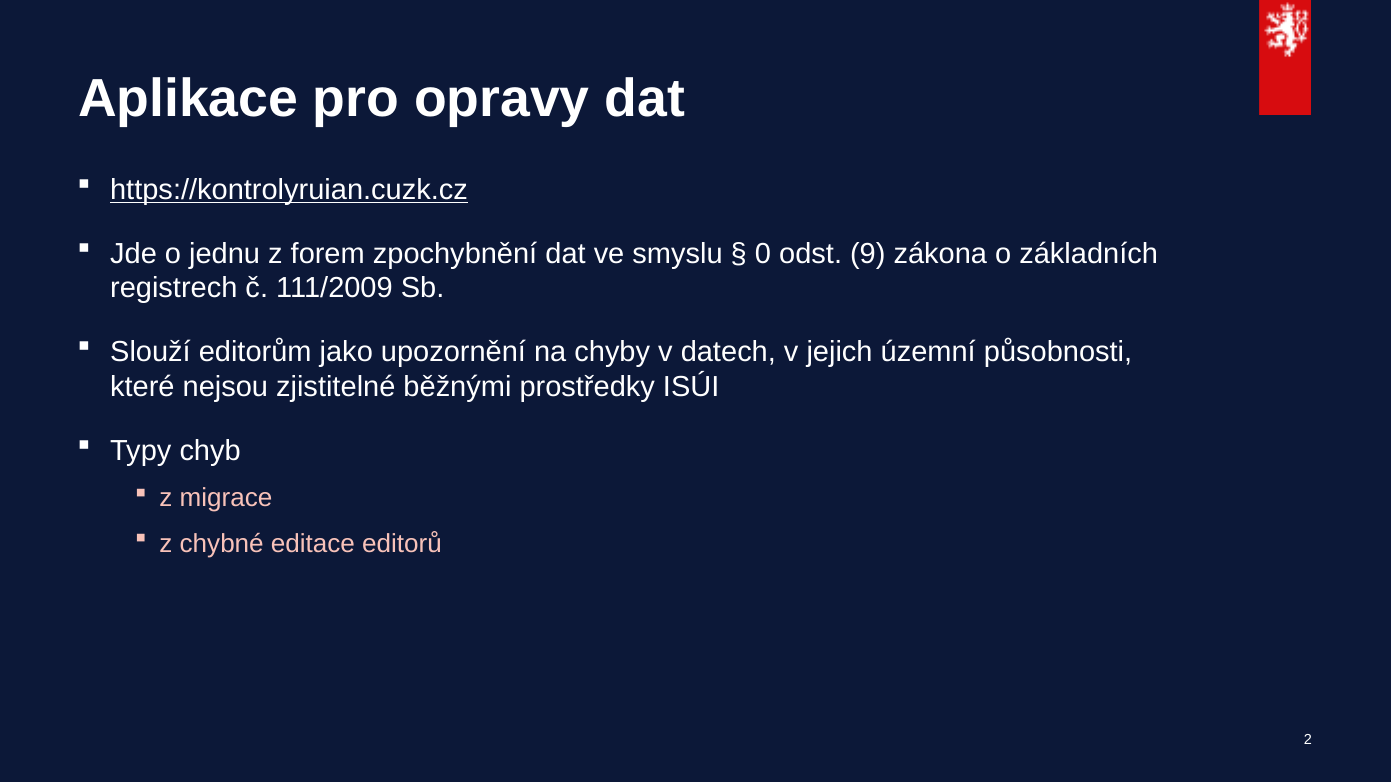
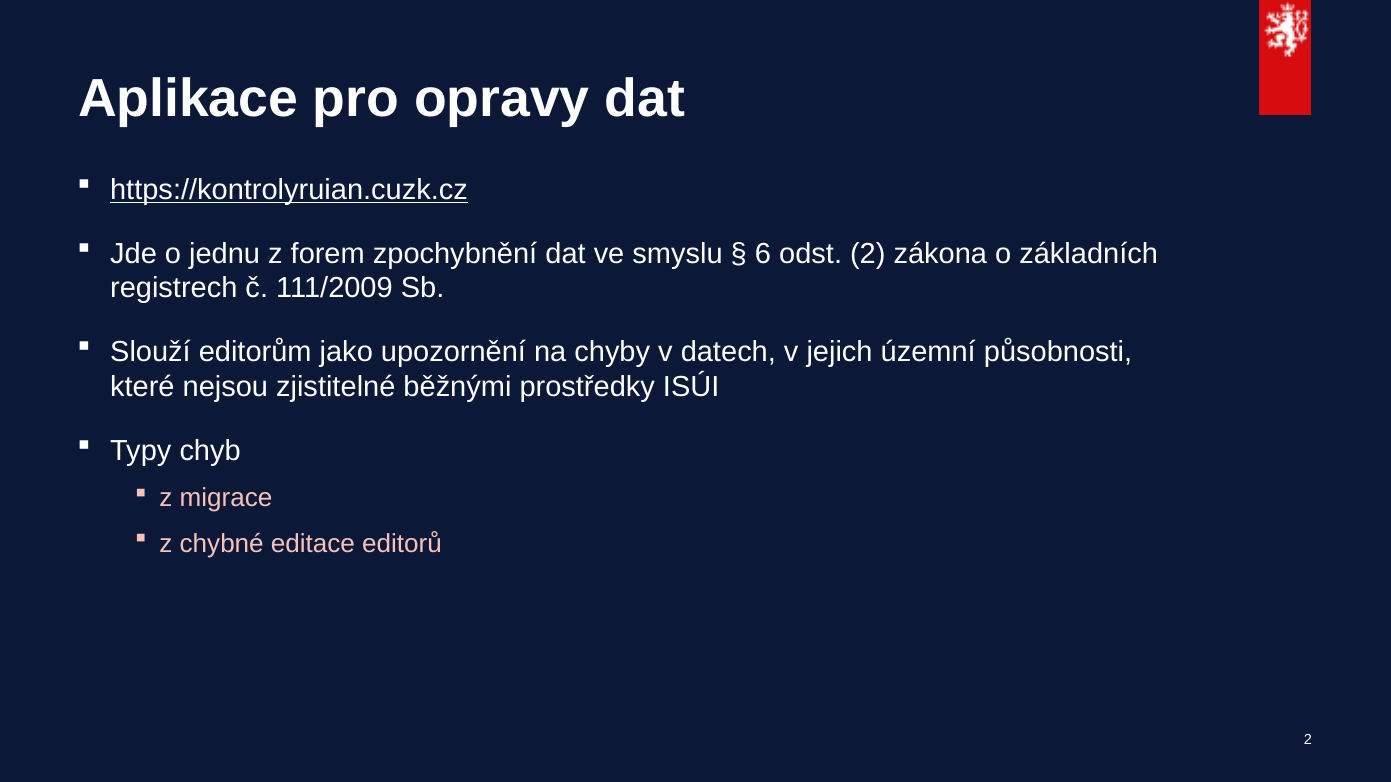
0: 0 -> 6 (763, 254)
odst 9: 9 -> 2 (868, 254)
